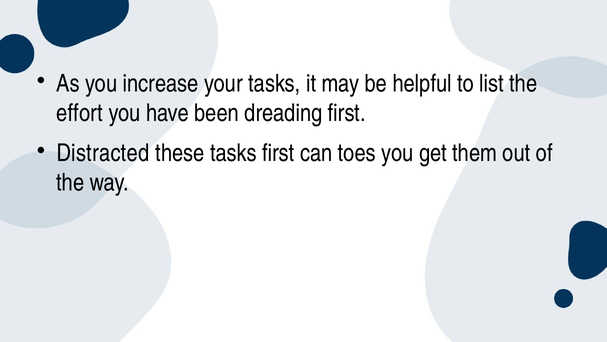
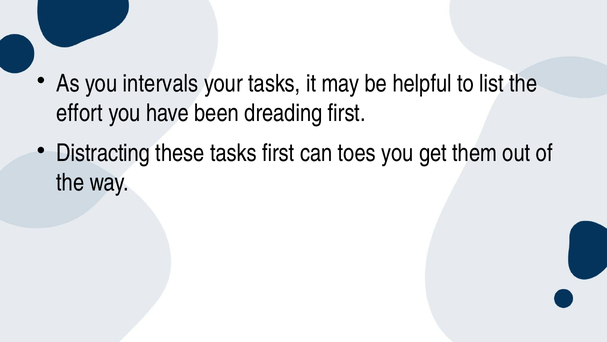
increase: increase -> intervals (161, 83)
Distracted: Distracted -> Distracting (103, 153)
